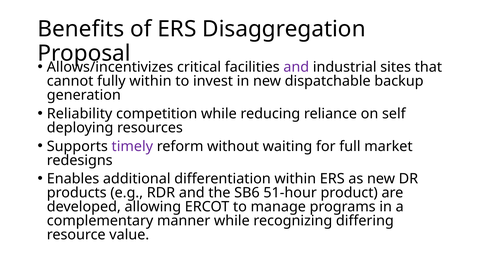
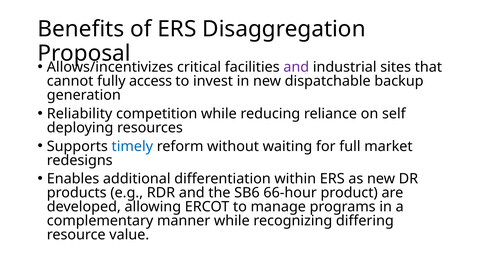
fully within: within -> access (151, 81)
timely colour: purple -> blue (132, 147)
51-hour: 51-hour -> 66-hour (290, 193)
